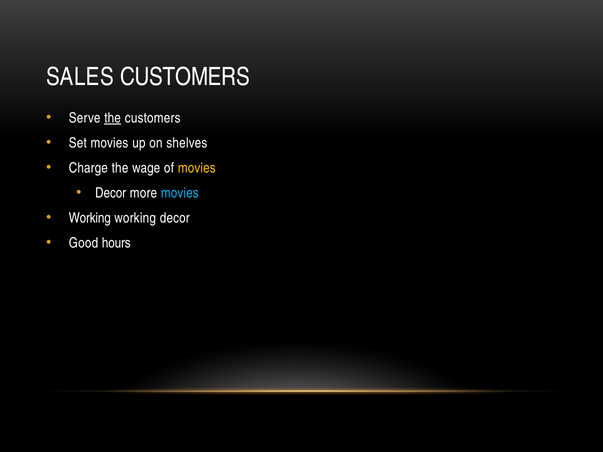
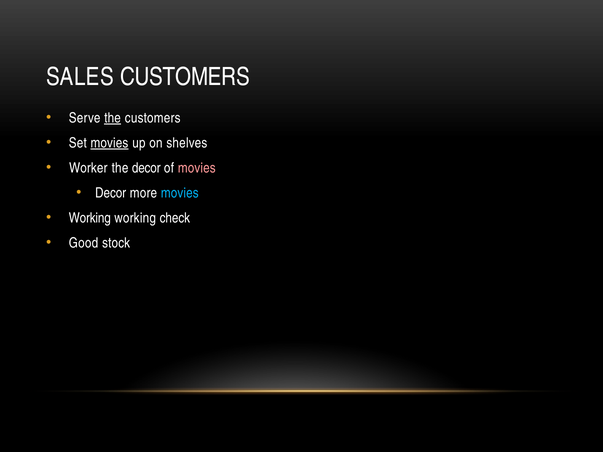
movies underline: none -> present (109, 143)
Charge: Charge -> Worker (88, 168)
the wage: wage -> decor (146, 168)
movies colour: yellow -> pink (197, 168)
working decor: decor -> check (175, 218)
hours: hours -> stock (116, 243)
